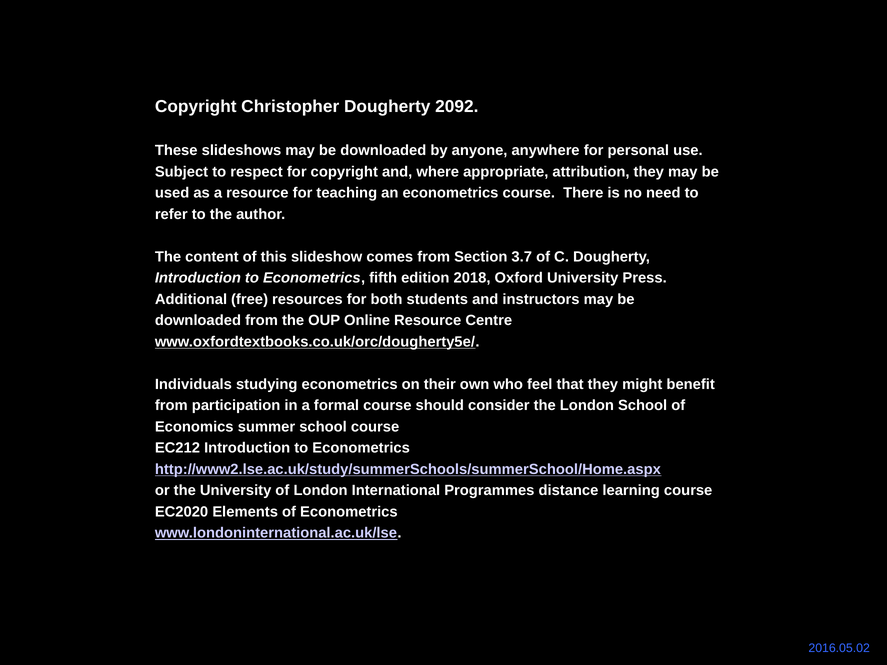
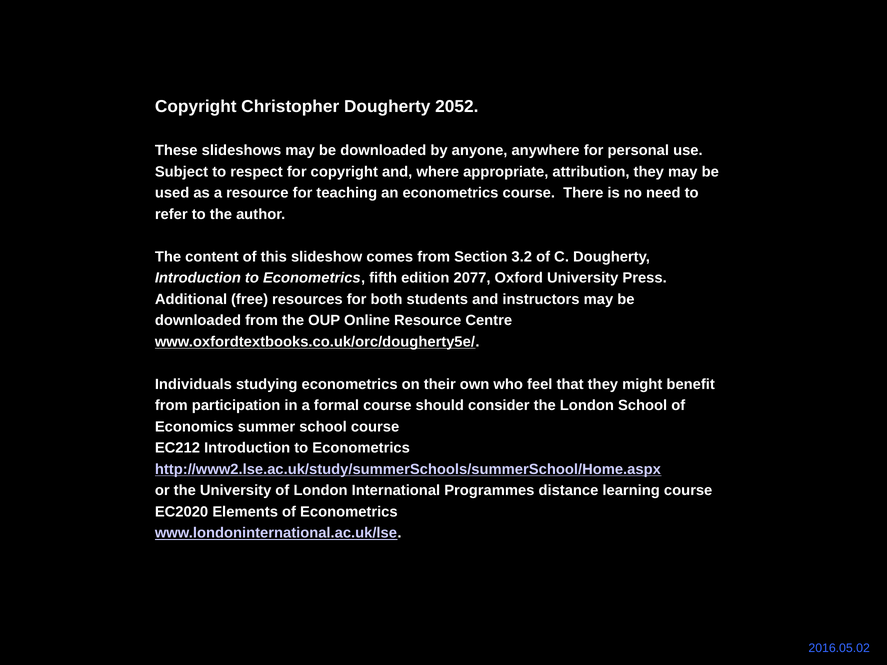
2092: 2092 -> 2052 (457, 107)
3.7: 3.7 -> 3.2 (522, 257)
2018: 2018 -> 2077 (472, 278)
